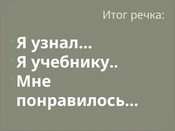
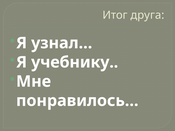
речка: речка -> друга (147, 15)
